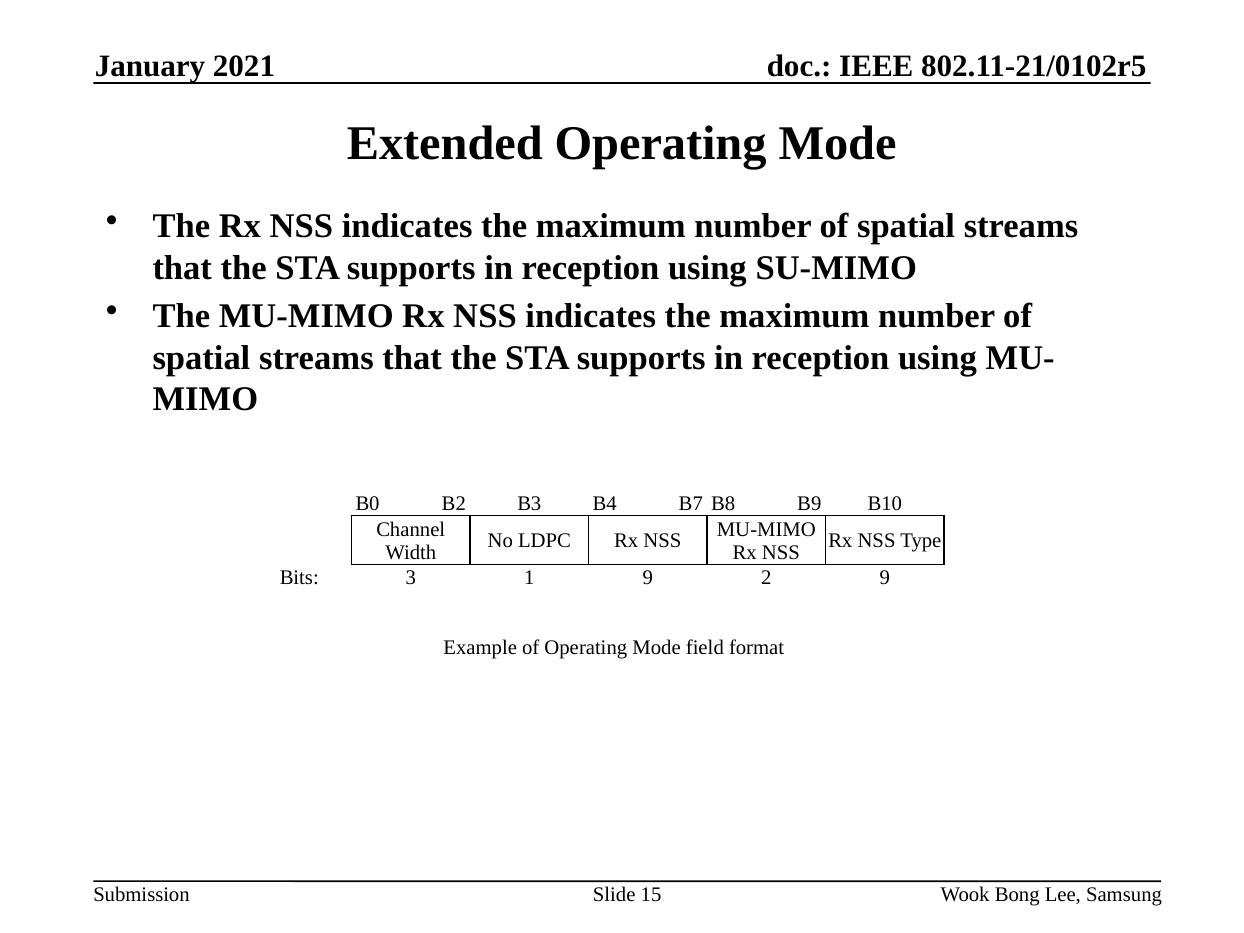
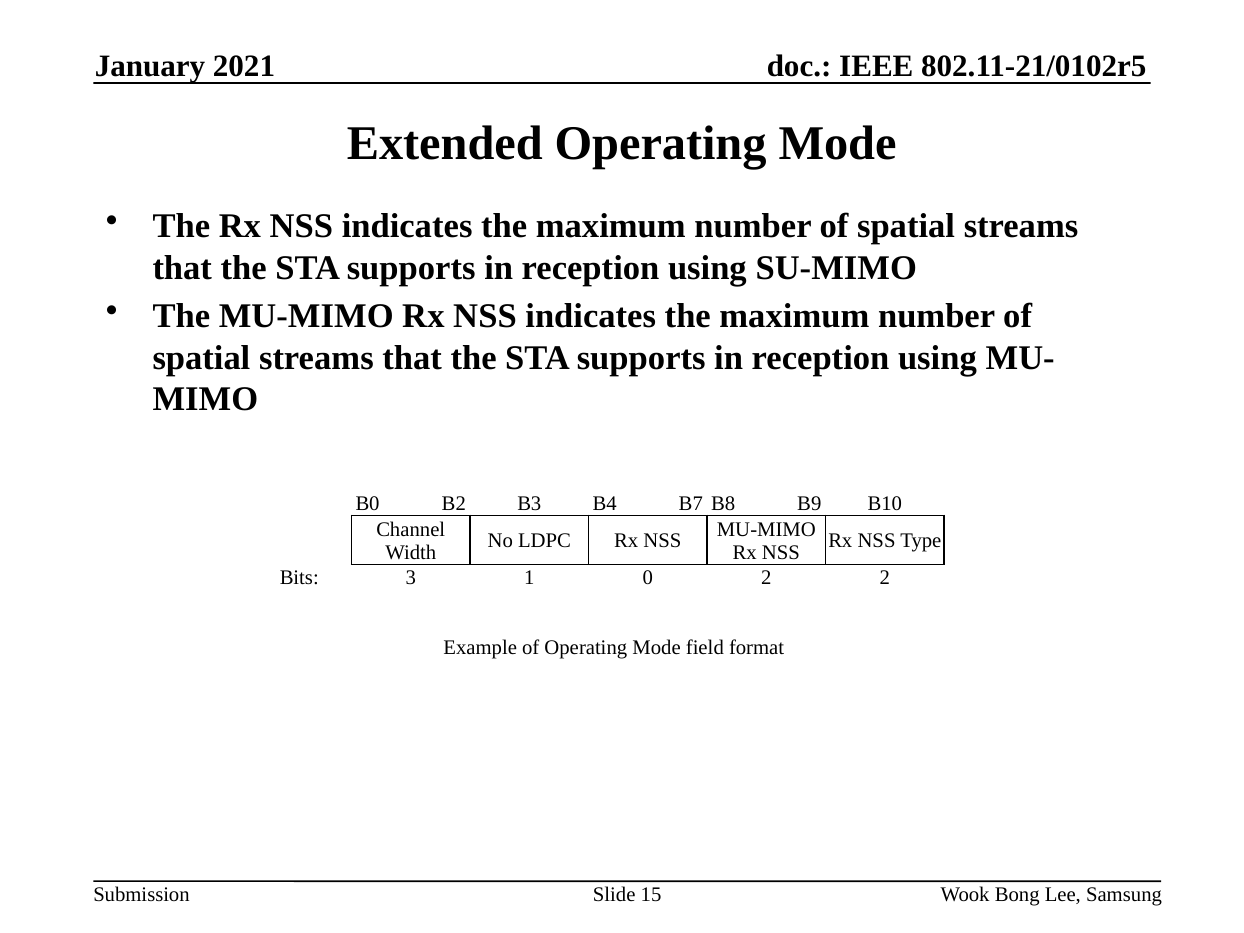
1 9: 9 -> 0 (648, 577)
2 9: 9 -> 2 (885, 577)
